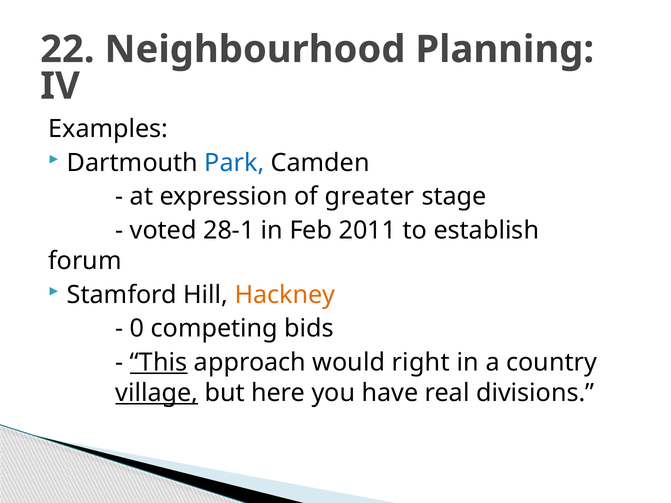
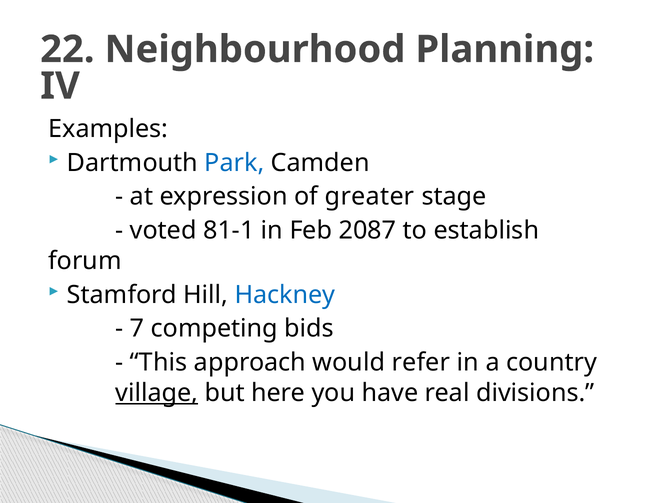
28-1: 28-1 -> 81-1 (229, 231)
2011: 2011 -> 2087 (367, 231)
Hackney colour: orange -> blue (285, 295)
0: 0 -> 7 (137, 329)
This underline: present -> none (159, 363)
right: right -> refer (421, 363)
